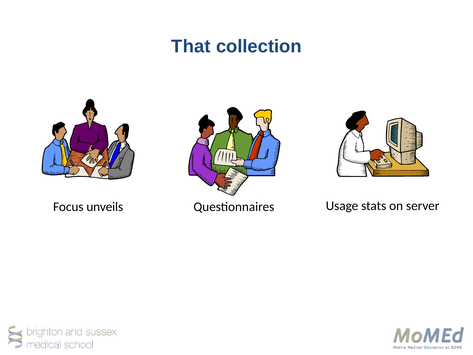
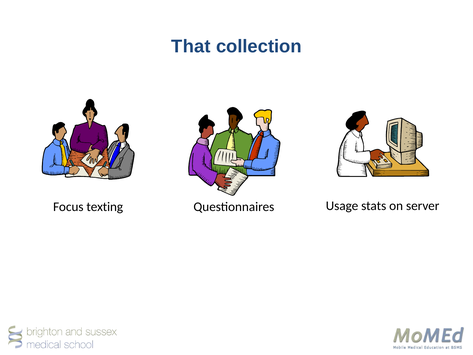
unveils: unveils -> texting (105, 207)
